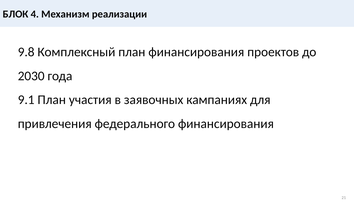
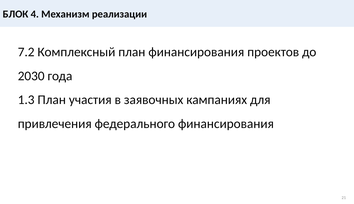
9.8: 9.8 -> 7.2 (26, 52)
9.1: 9.1 -> 1.3 (26, 100)
